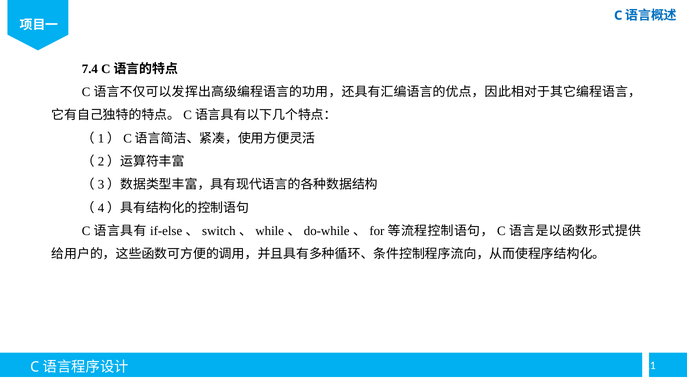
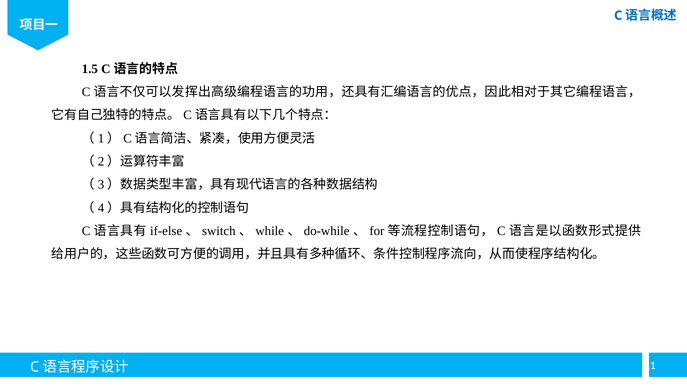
7.4: 7.4 -> 1.5 (90, 69)
